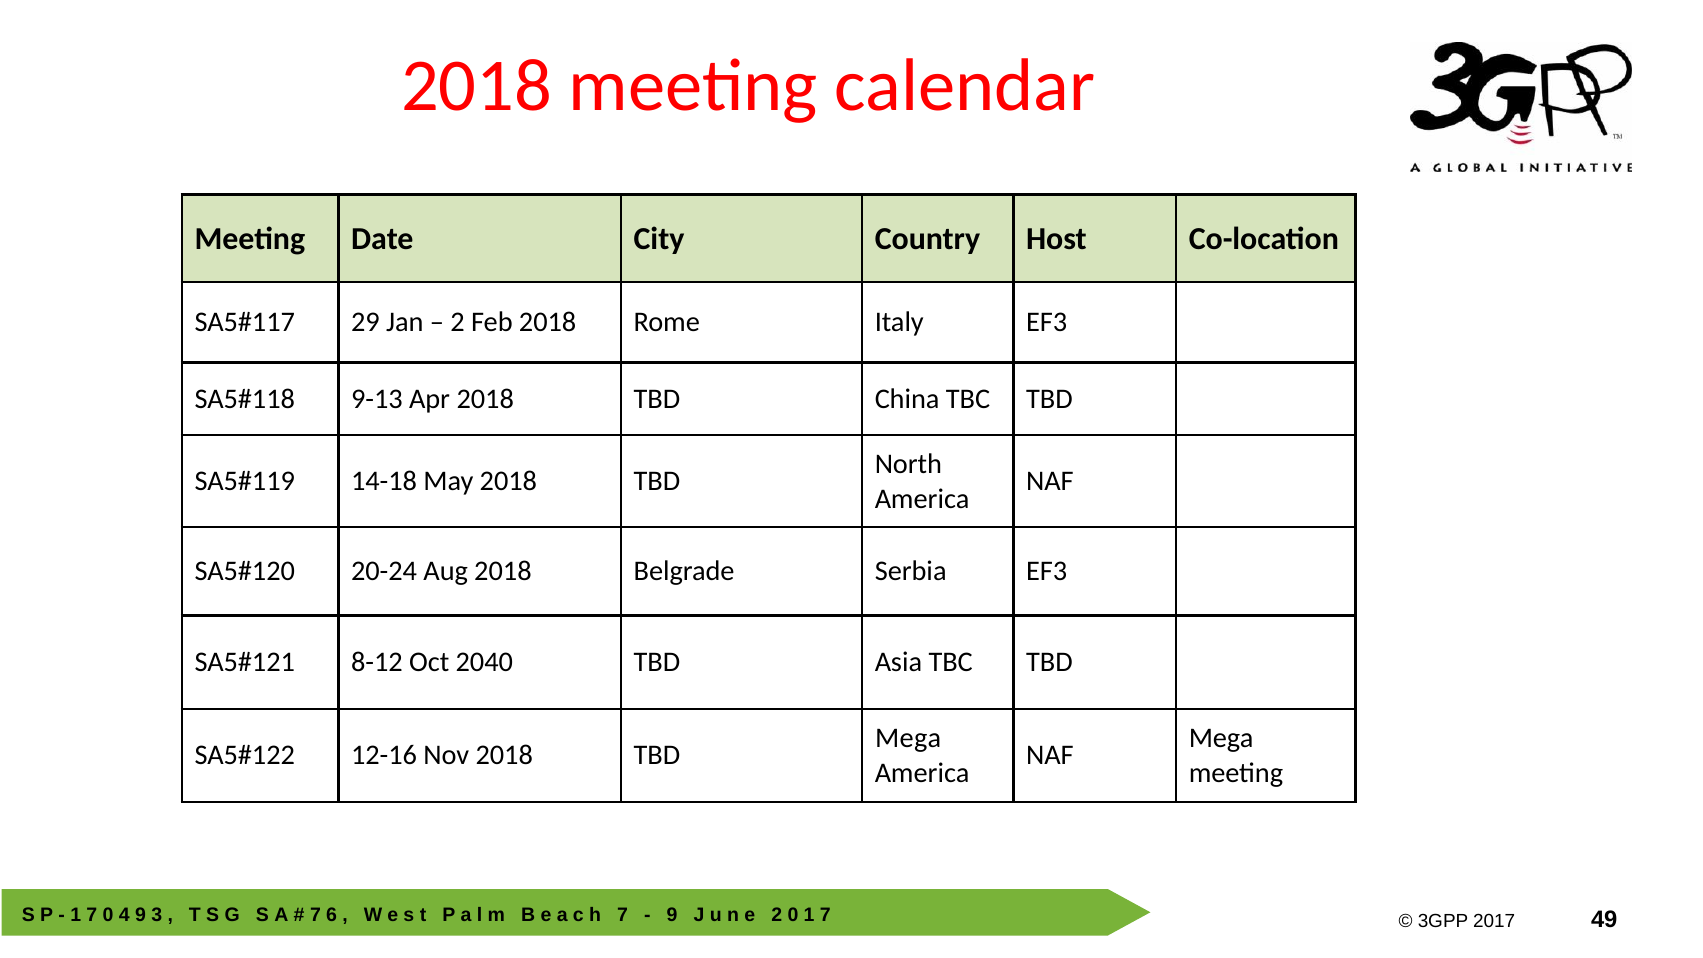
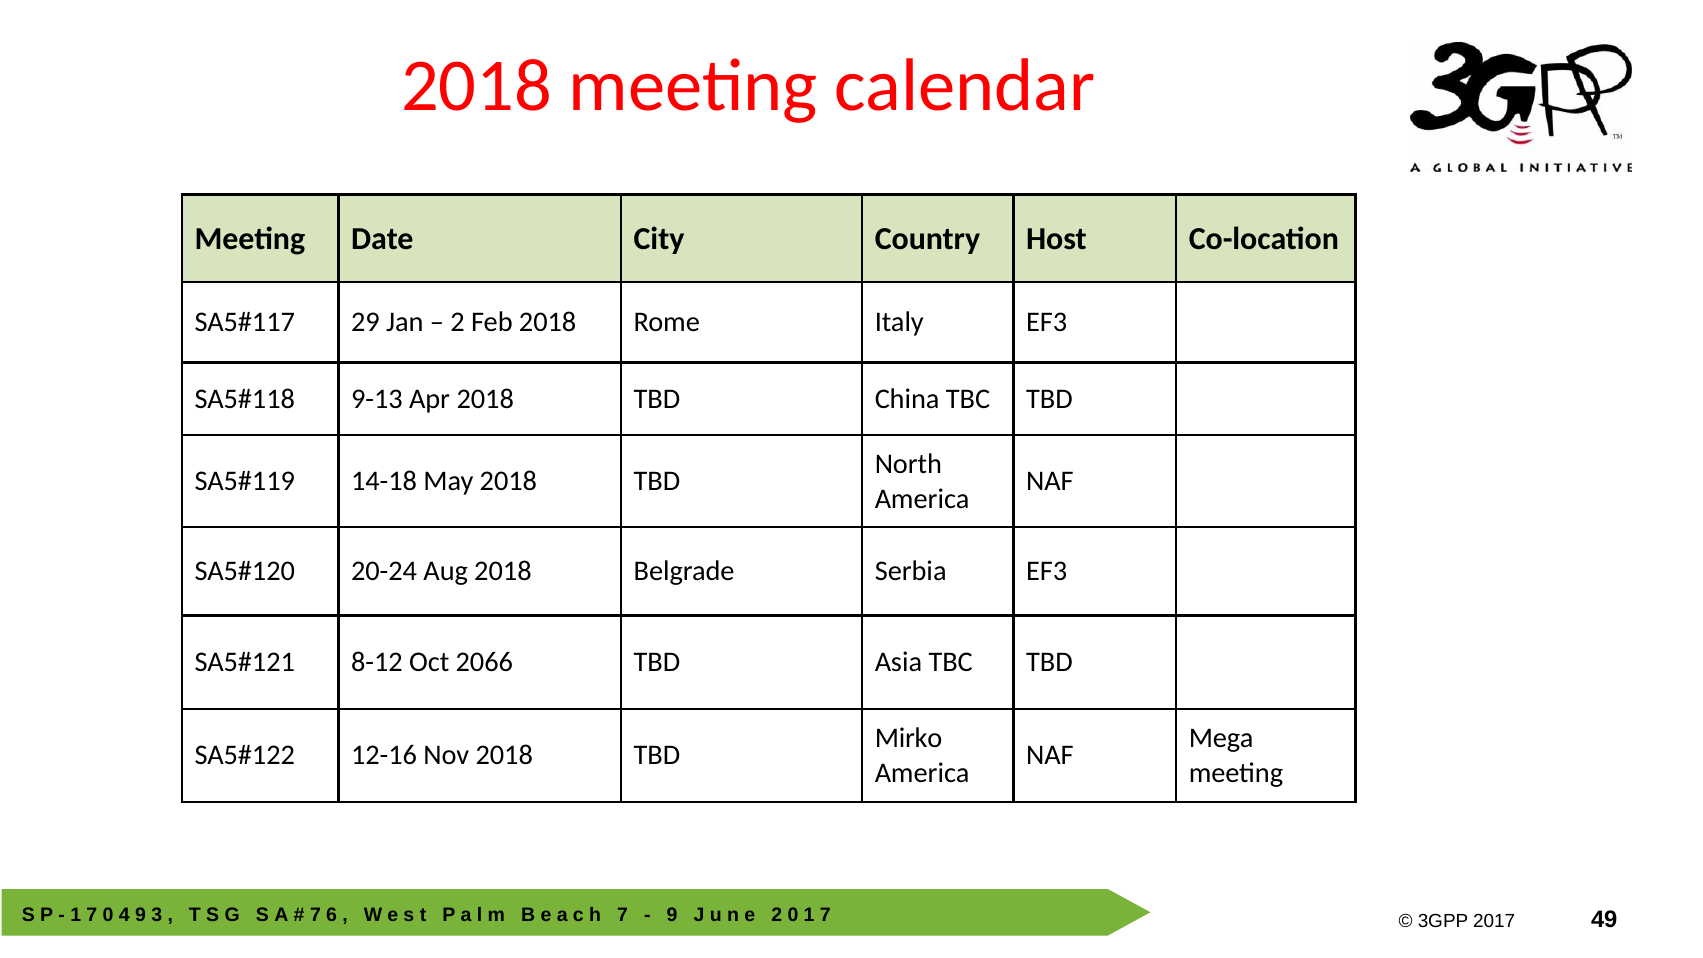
2040: 2040 -> 2066 (484, 662)
Mega: Mega -> Mirko (909, 738)
